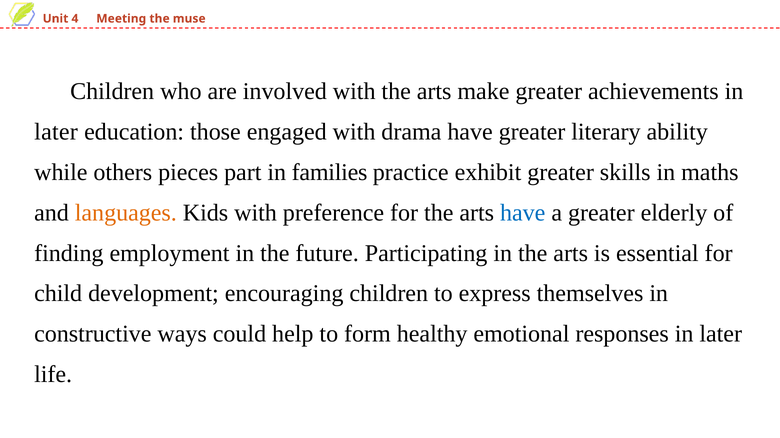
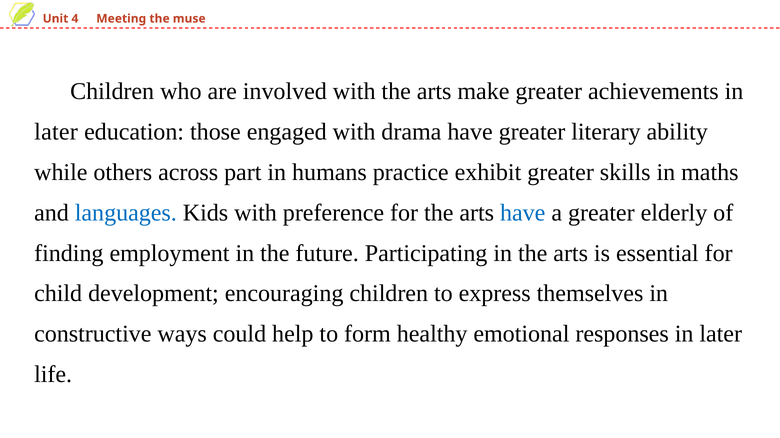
pieces: pieces -> across (188, 173)
families: families -> humans (329, 173)
languages colour: orange -> blue (126, 213)
